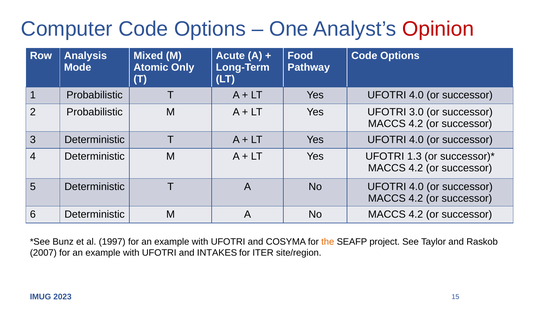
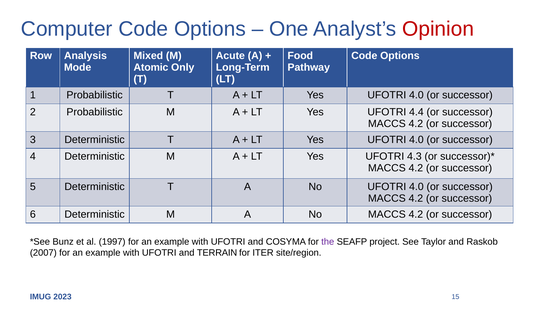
3.0: 3.0 -> 4.4 (416, 112)
1.3: 1.3 -> 4.3 (414, 157)
the colour: orange -> purple (328, 242)
INTAKES: INTAKES -> TERRAIN (217, 253)
